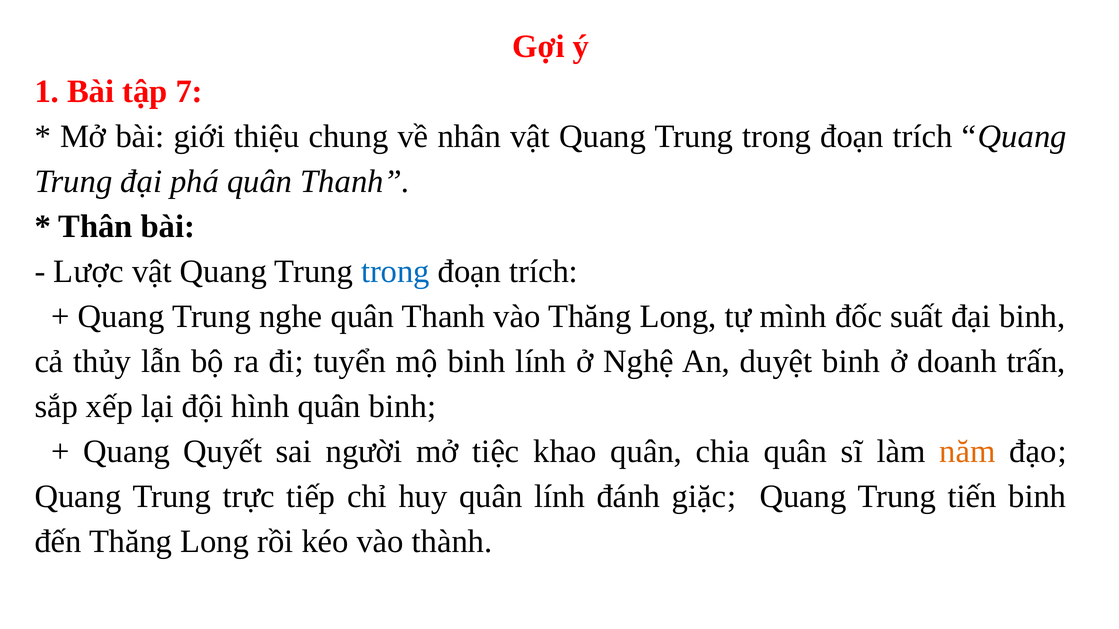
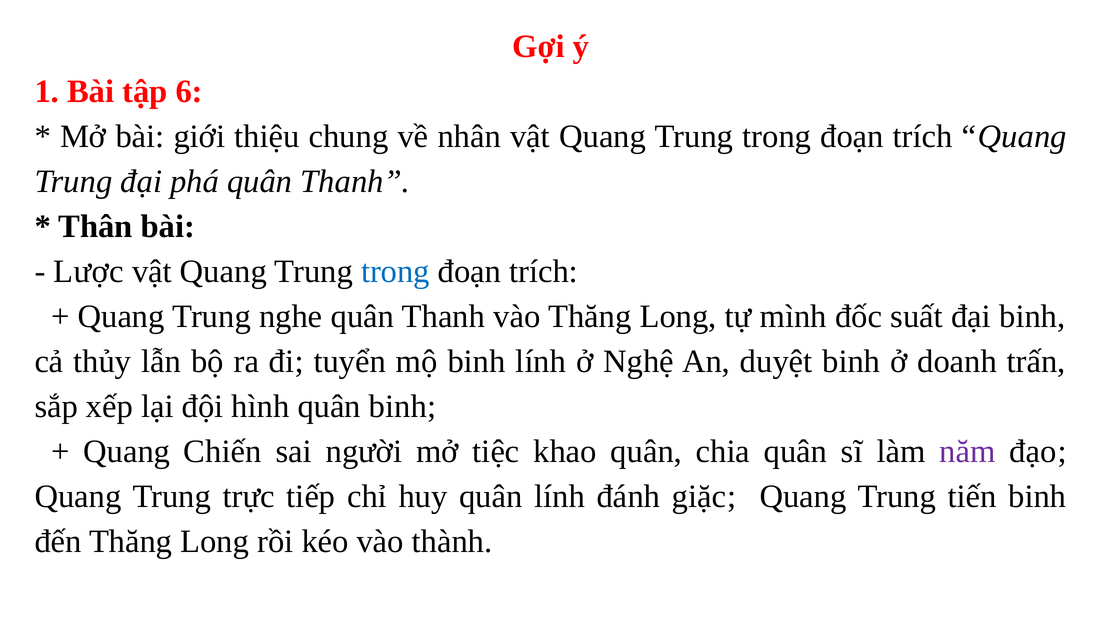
7: 7 -> 6 (189, 92)
Quyết: Quyết -> Chiến (223, 452)
năm colour: orange -> purple (967, 452)
